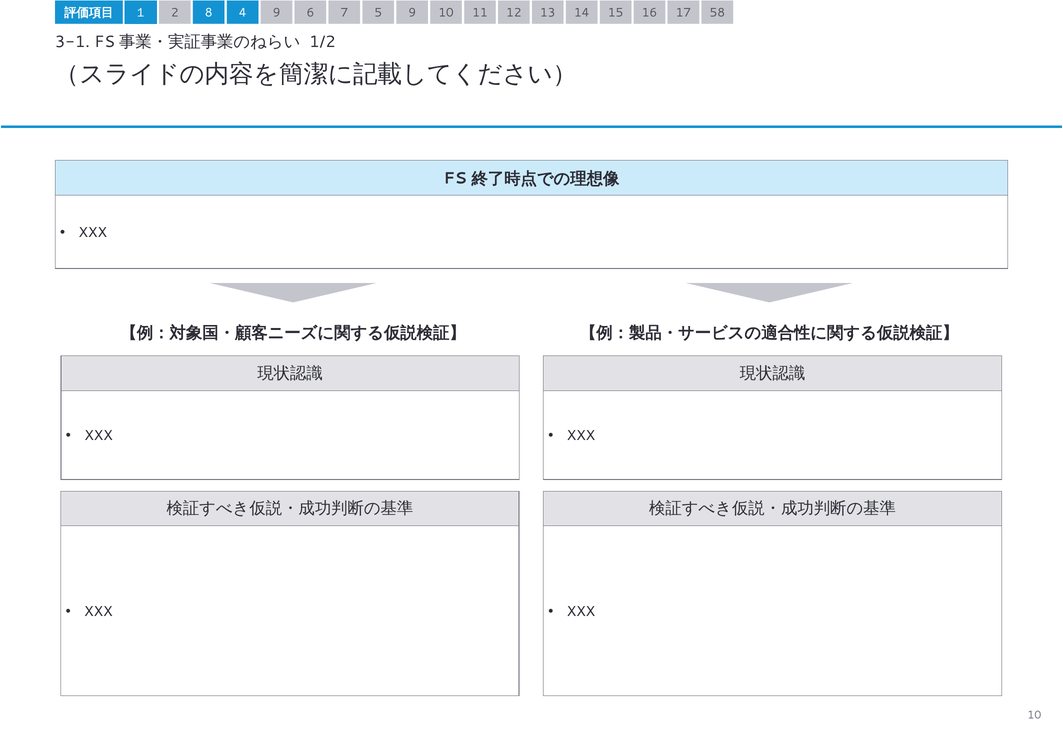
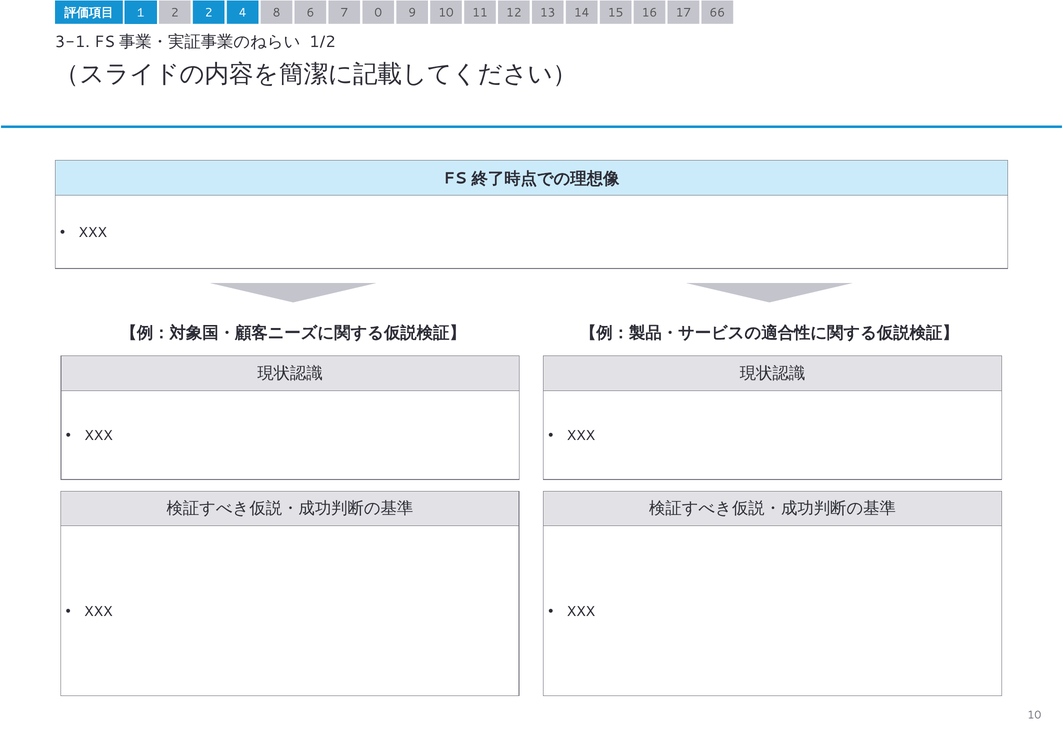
2 8: 8 -> 2 (209, 12)
4 9: 9 -> 8 (277, 12)
5: 5 -> 0 (378, 12)
58: 58 -> 66 (717, 12)
